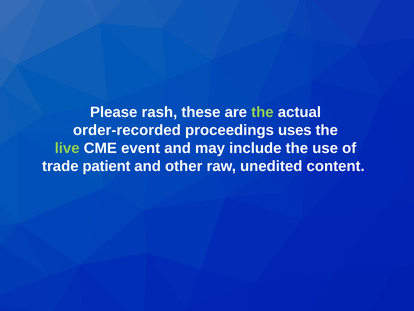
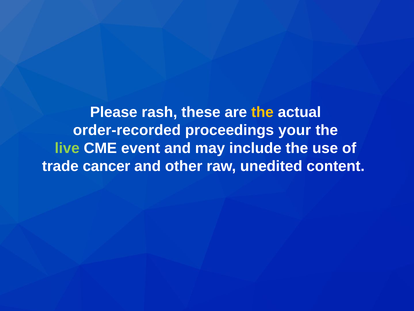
the colour: light green -> yellow (262, 112)
uses: uses -> your (295, 130)
patient: patient -> cancer (106, 166)
